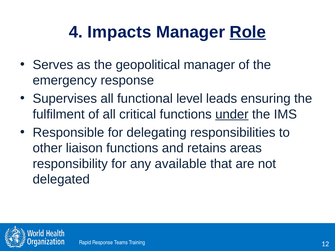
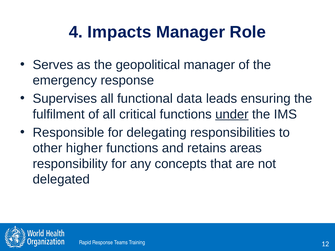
Role underline: present -> none (248, 32)
level: level -> data (189, 99)
liaison: liaison -> higher (84, 148)
available: available -> concepts (181, 164)
